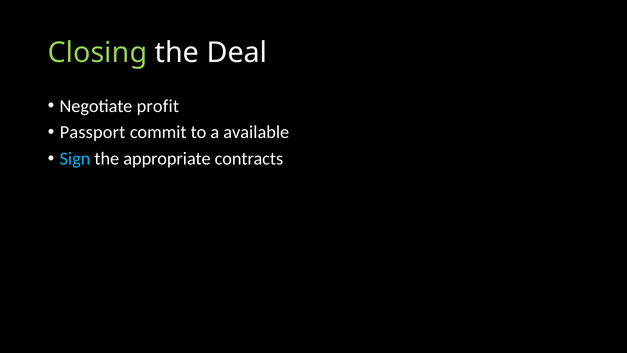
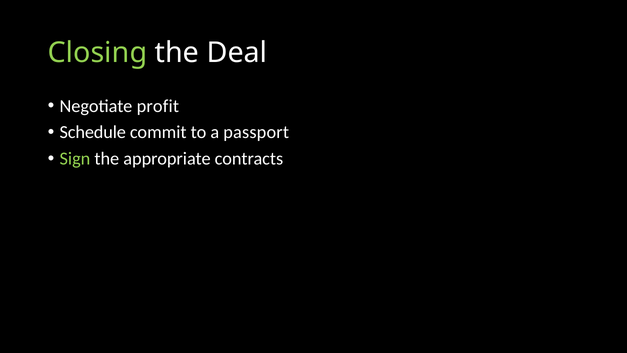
Passport: Passport -> Schedule (93, 132)
available: available -> passport (256, 132)
Sign colour: light blue -> light green (75, 159)
